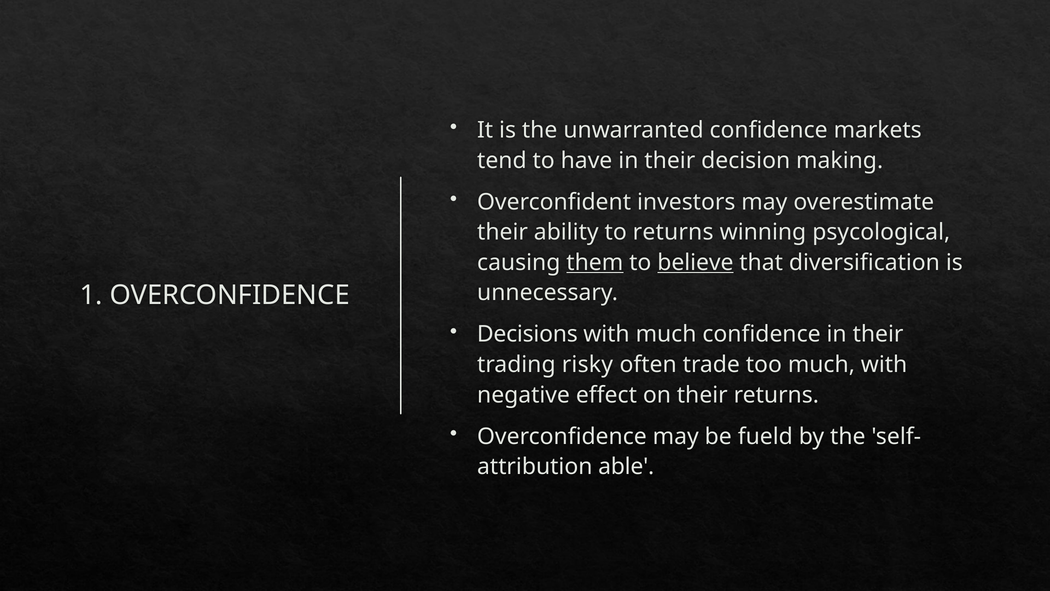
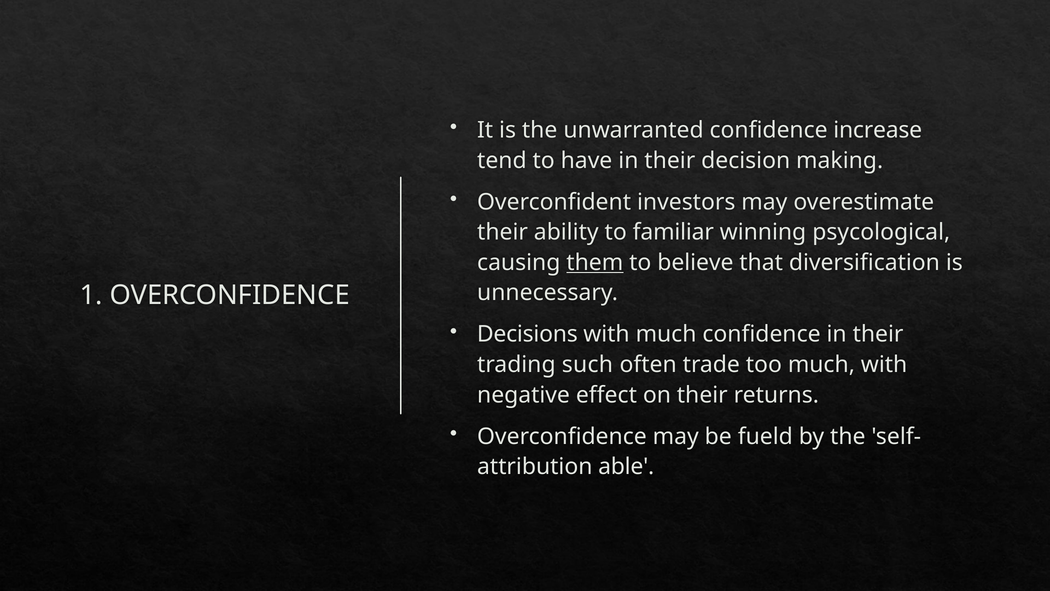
markets: markets -> increase (878, 130)
to returns: returns -> familiar (673, 232)
believe underline: present -> none (695, 262)
risky: risky -> such (587, 364)
